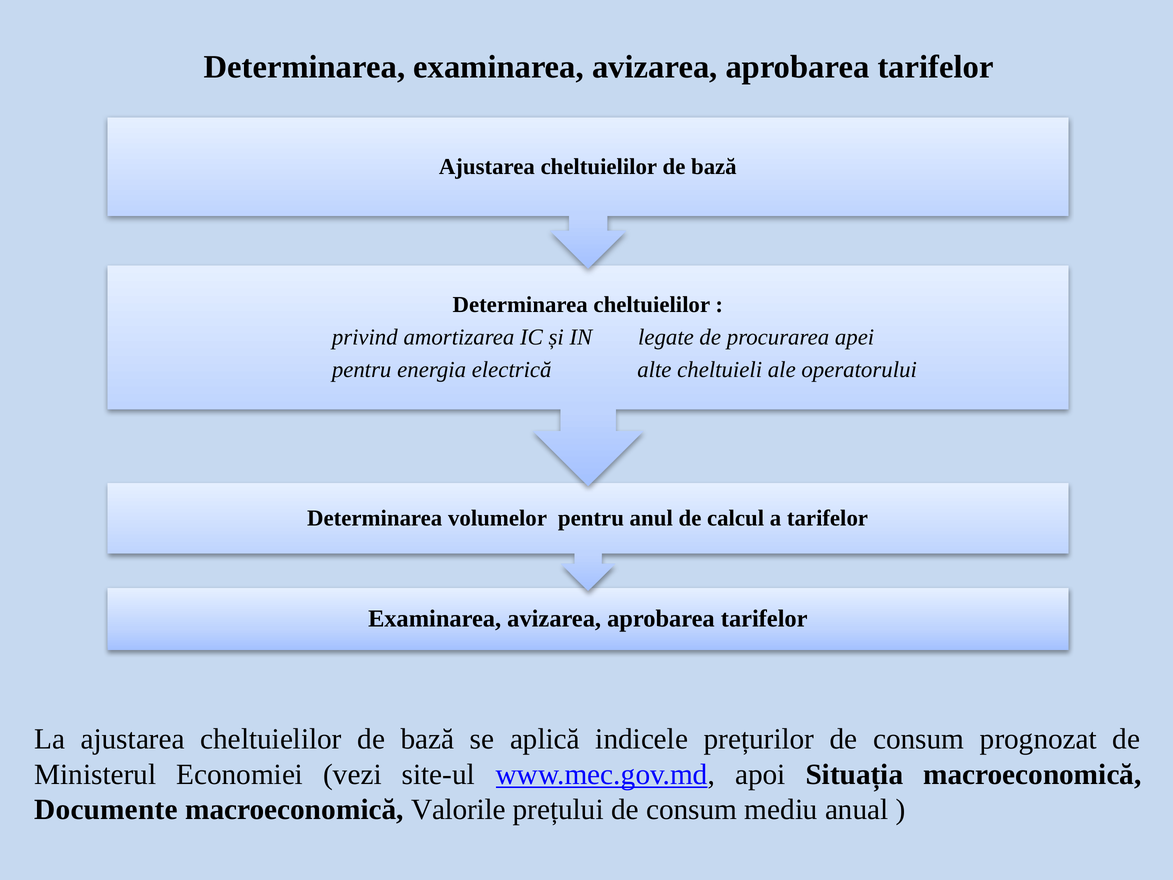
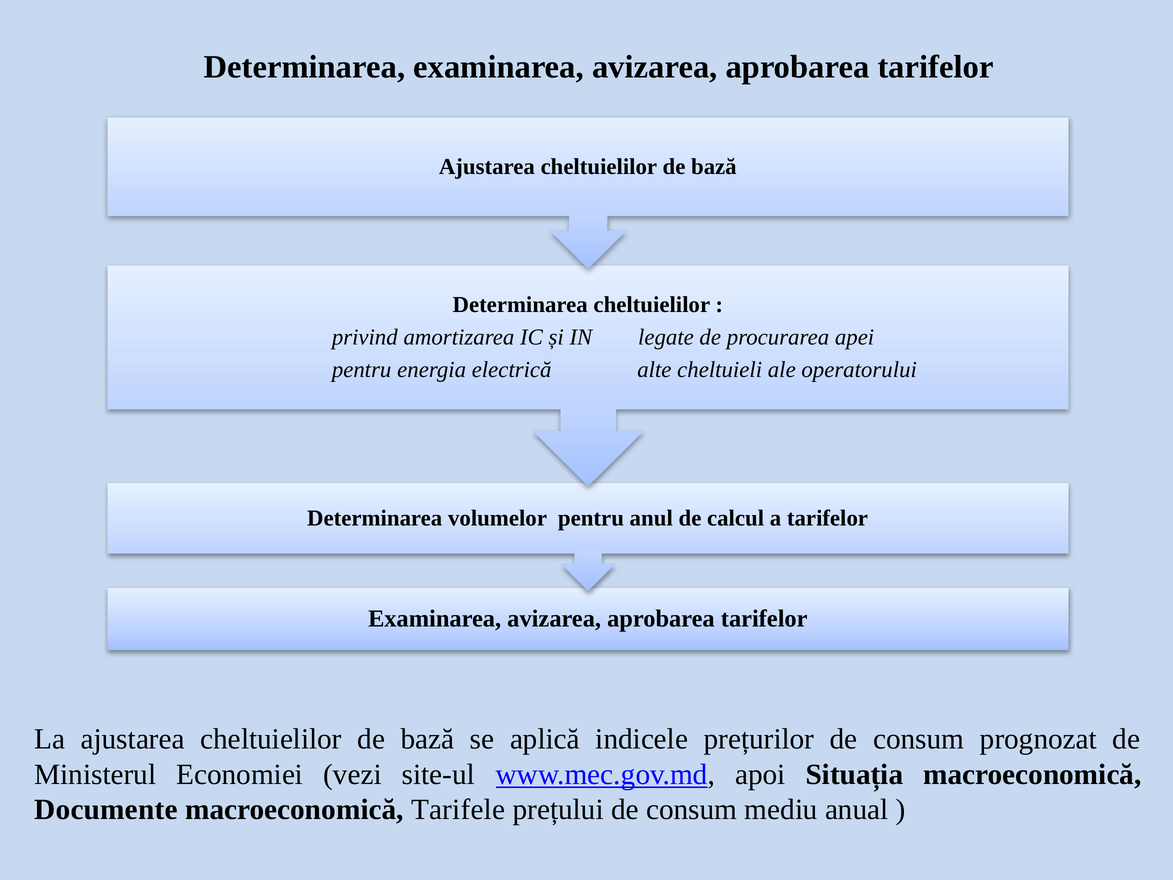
Valorile: Valorile -> Tarifele (458, 809)
